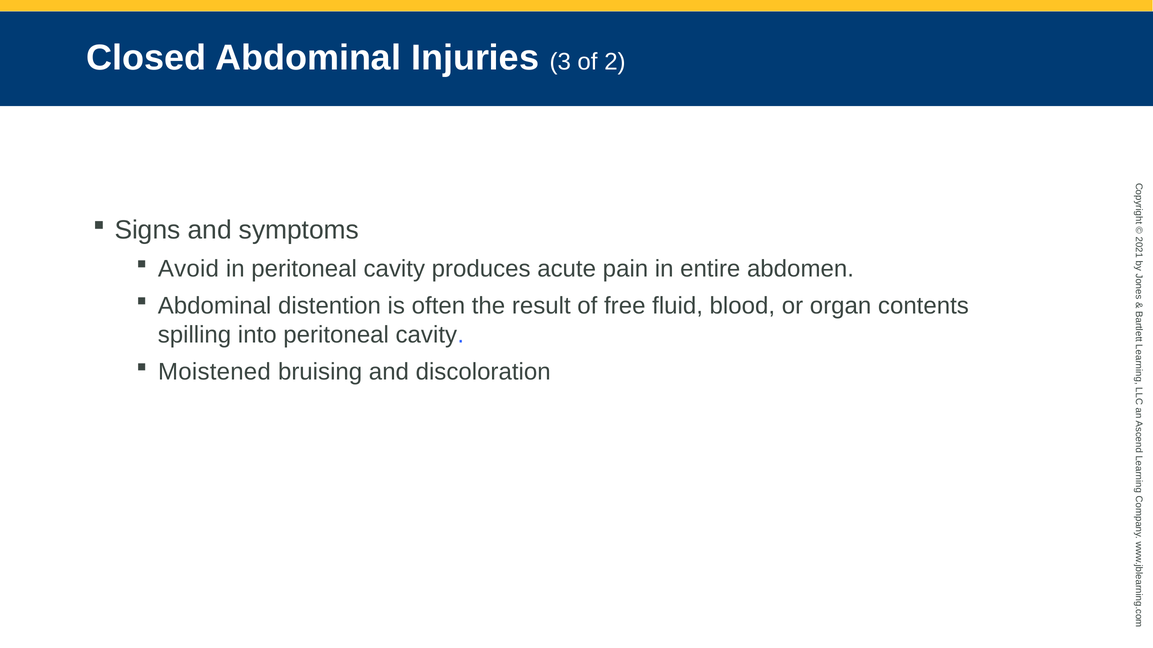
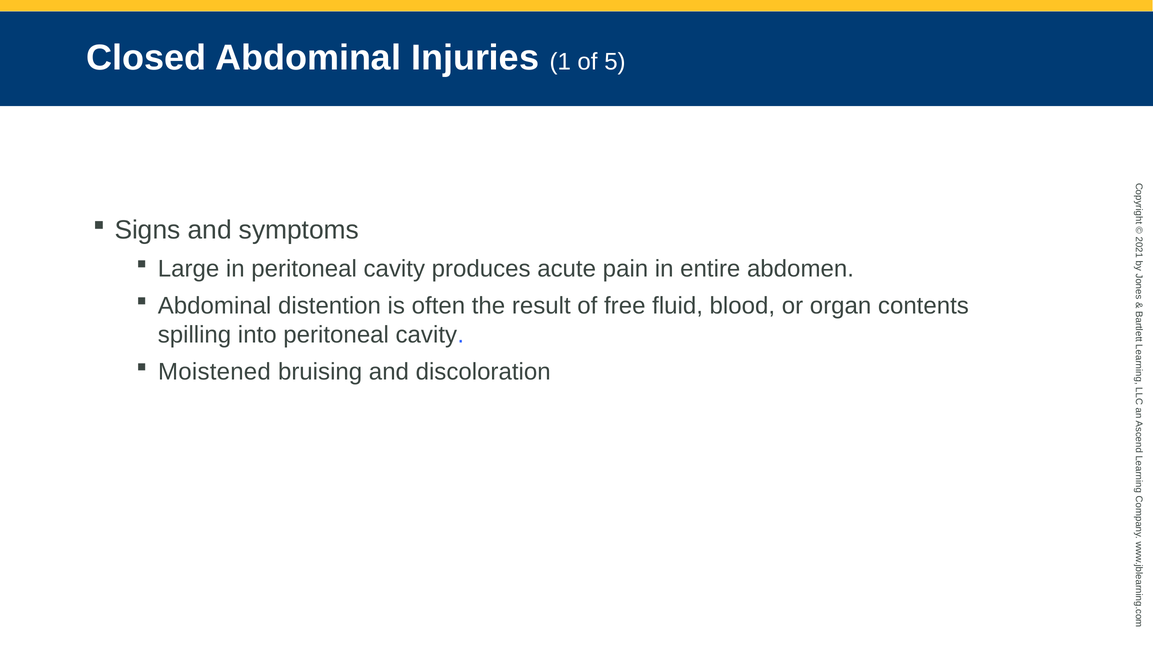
Injuries 3: 3 -> 1 (560, 62)
of 2: 2 -> 5 (615, 62)
Avoid: Avoid -> Large (189, 269)
